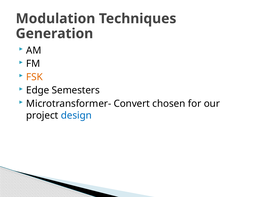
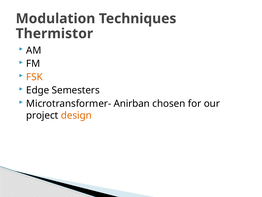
Generation: Generation -> Thermistor (54, 34)
Convert: Convert -> Anirban (132, 103)
design colour: blue -> orange (76, 115)
